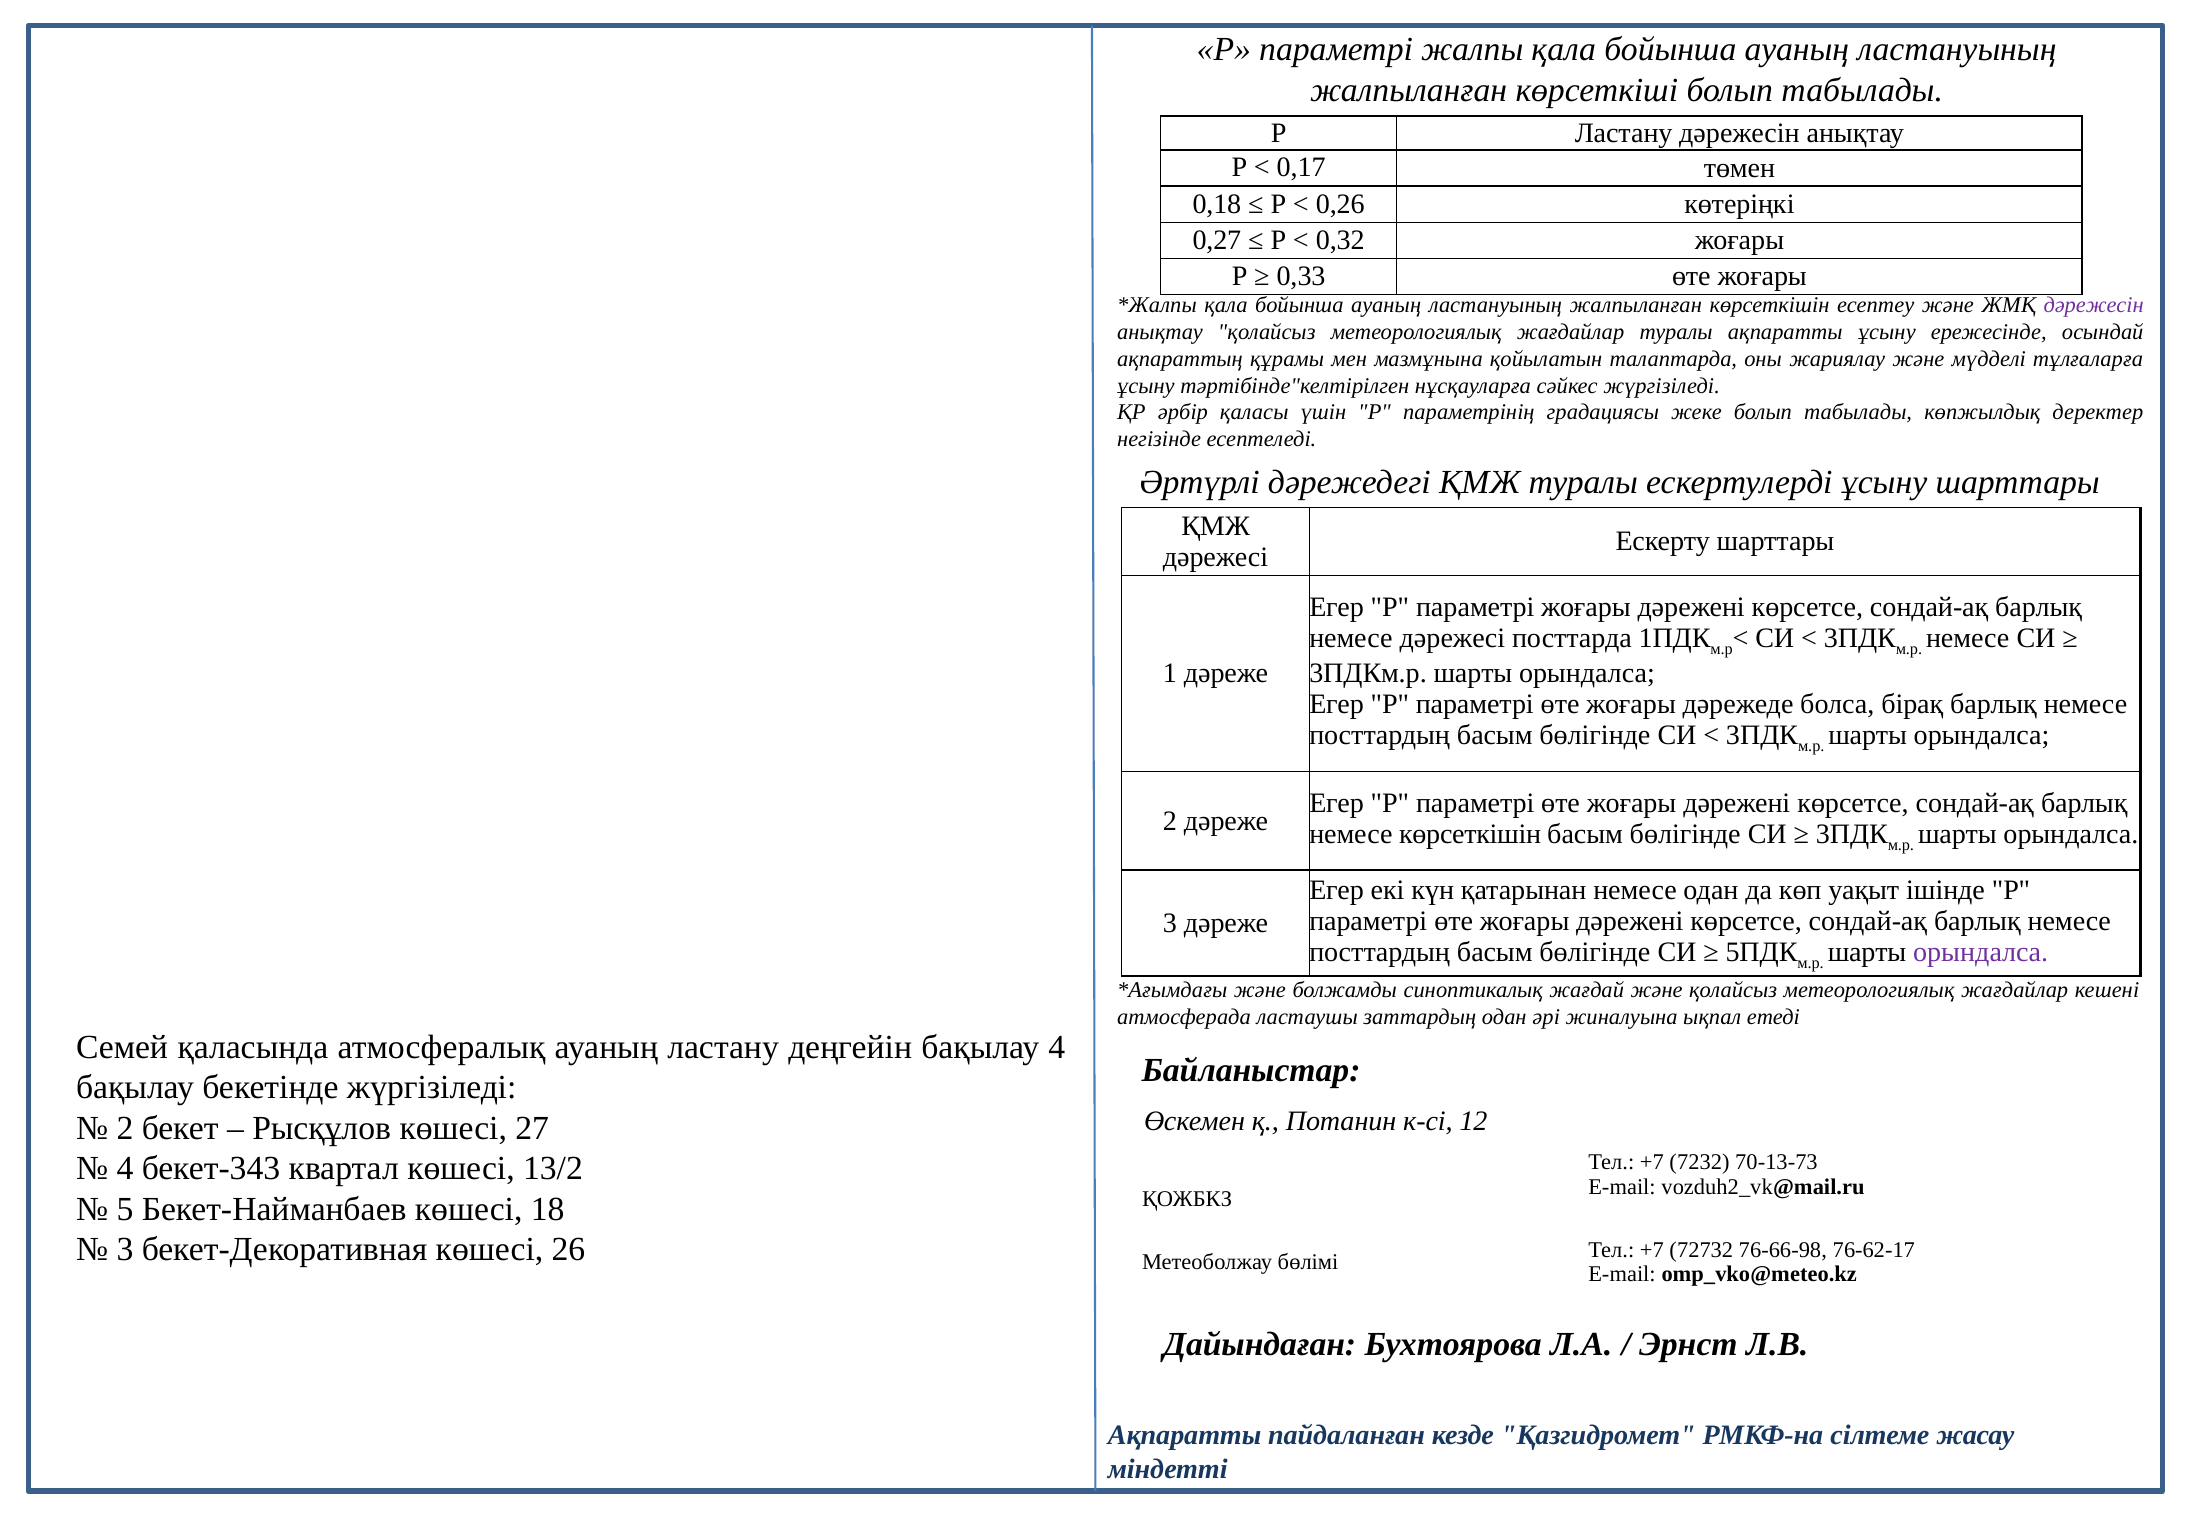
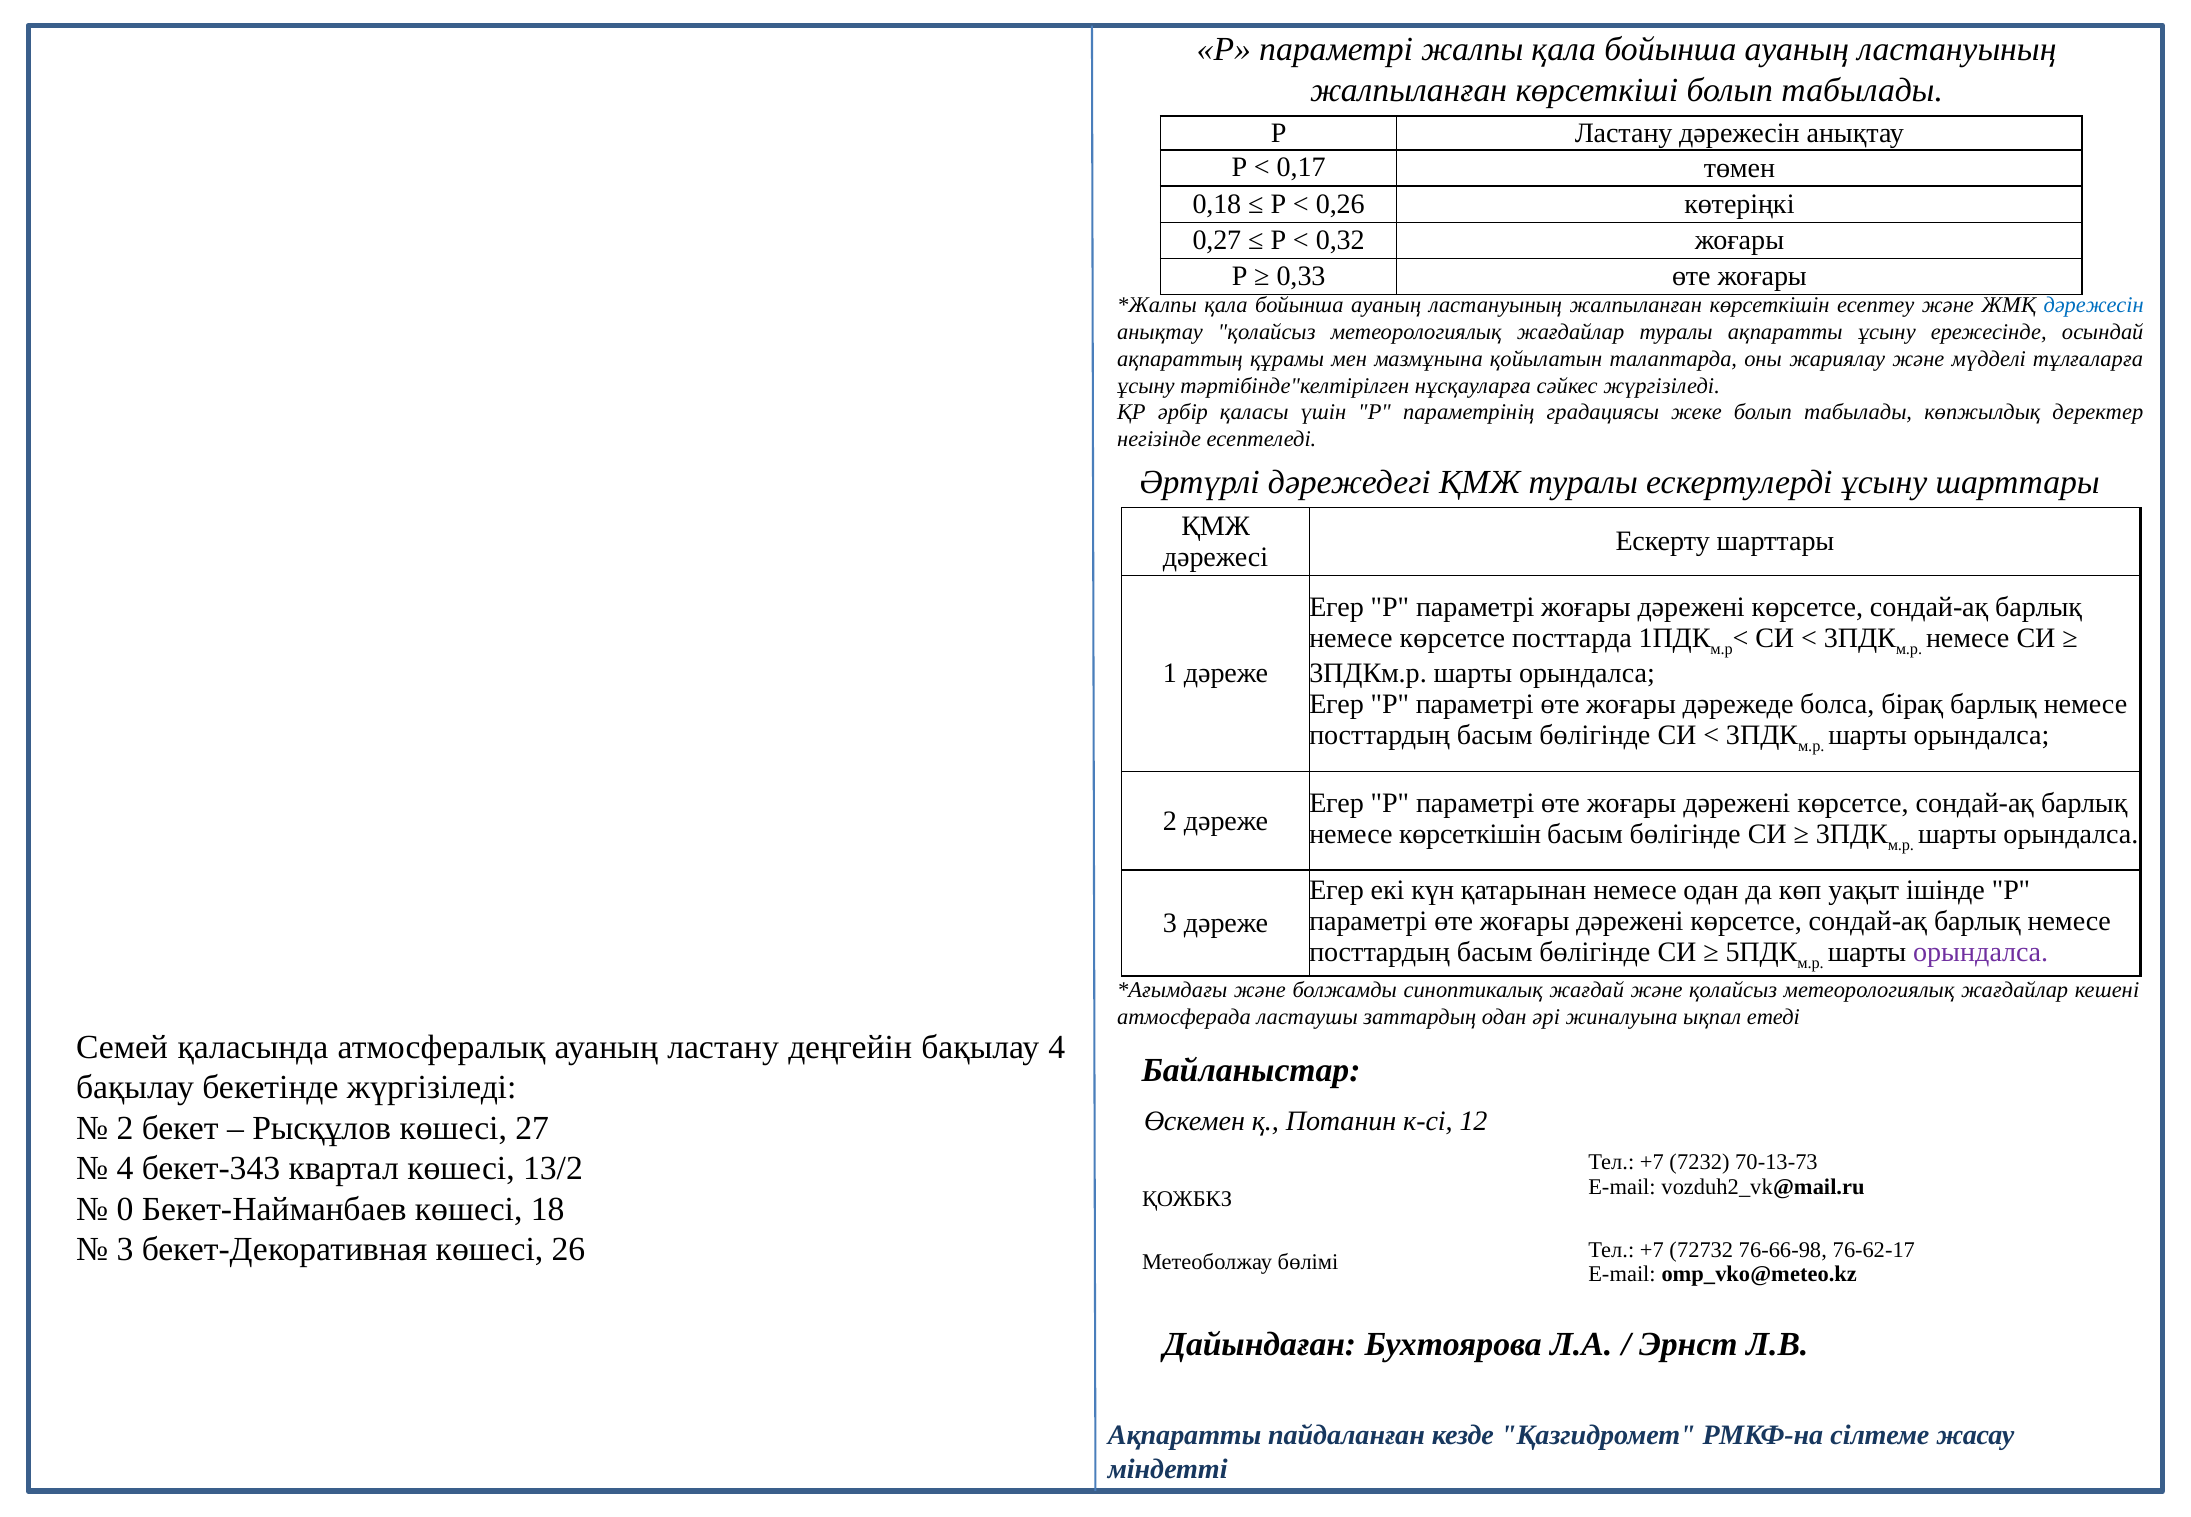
дәрежесін colour: purple -> blue (2094, 305)
немесе дәрежесі: дәрежесі -> көрсетсе (1452, 638)
5: 5 -> 0 (125, 1209)
